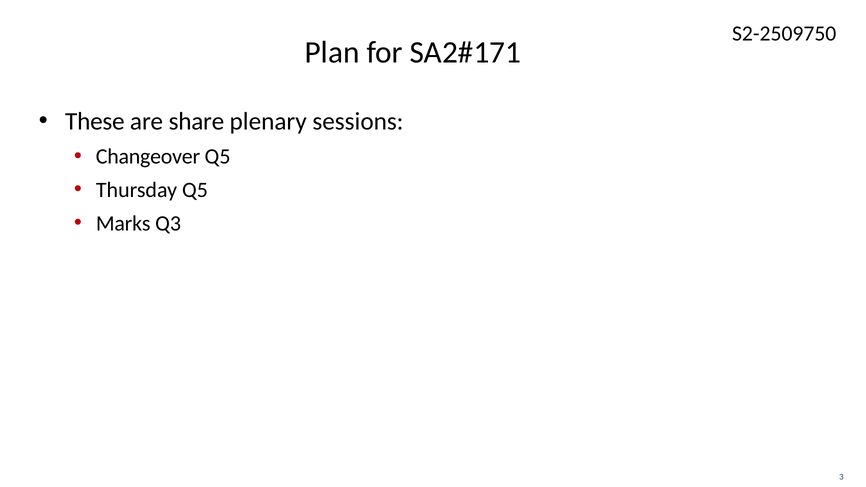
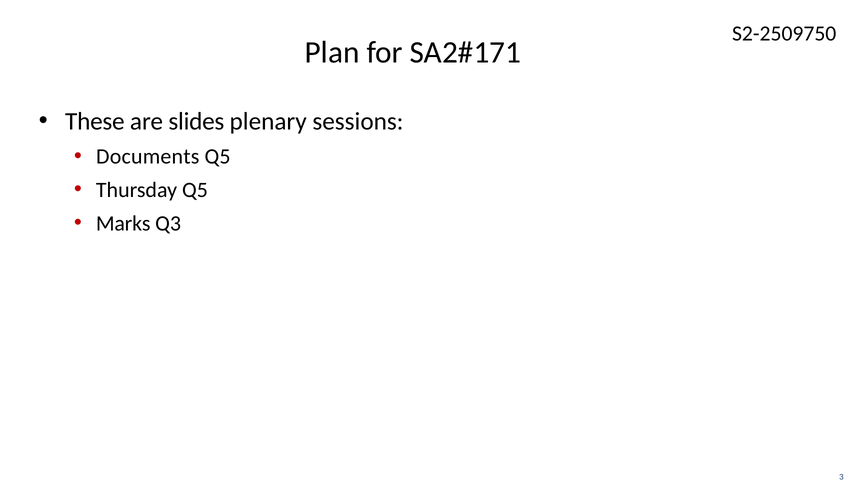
share: share -> slides (196, 121)
Changeover: Changeover -> Documents (148, 157)
